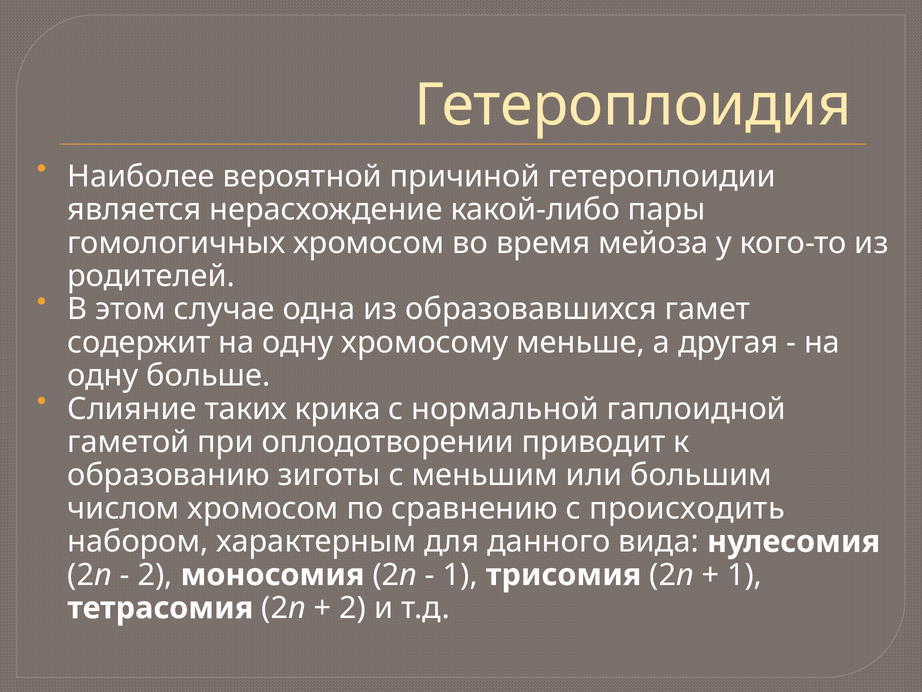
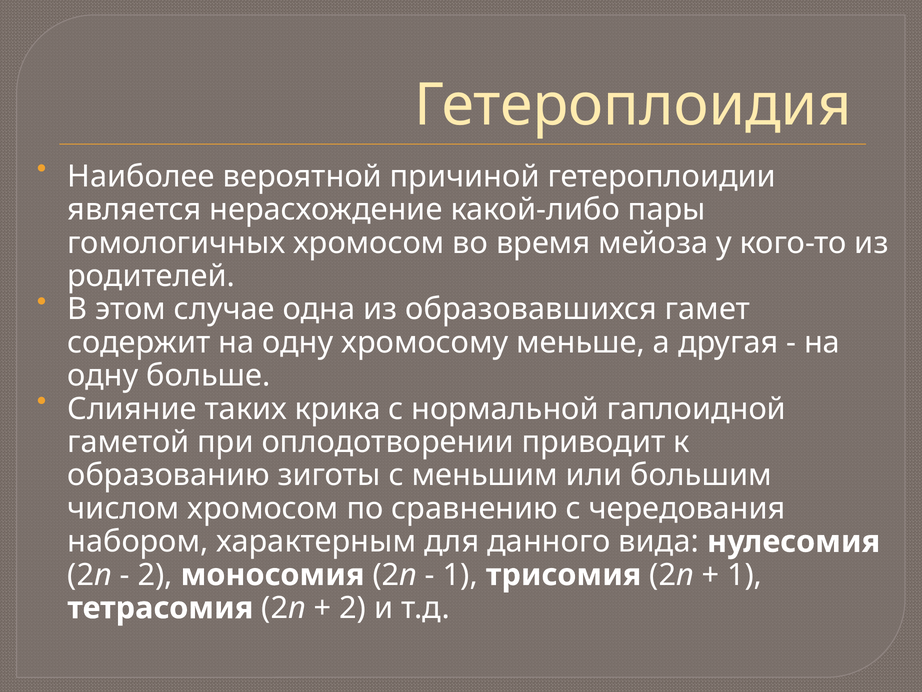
происходить: происходить -> чередования (687, 508)
